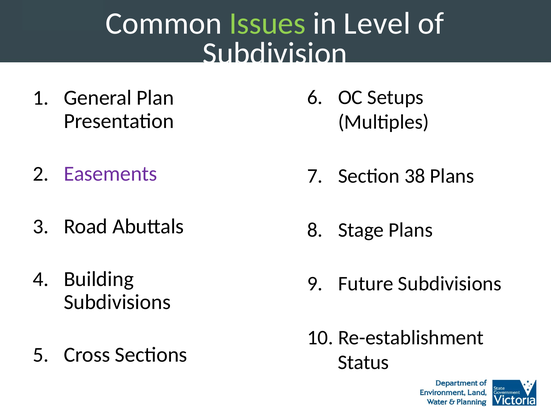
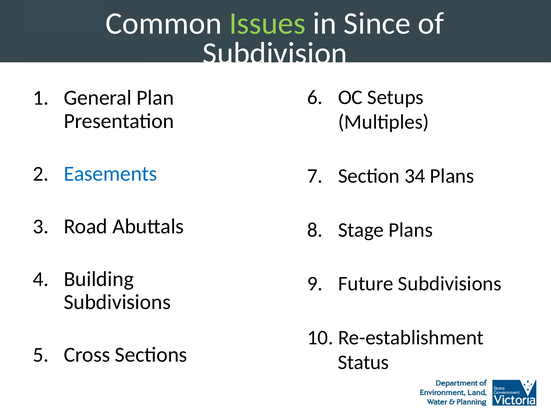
Level: Level -> Since (377, 23)
Easements colour: purple -> blue (111, 174)
38: 38 -> 34 (415, 176)
